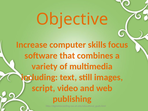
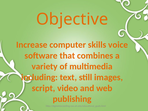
focus: focus -> voice (118, 45)
